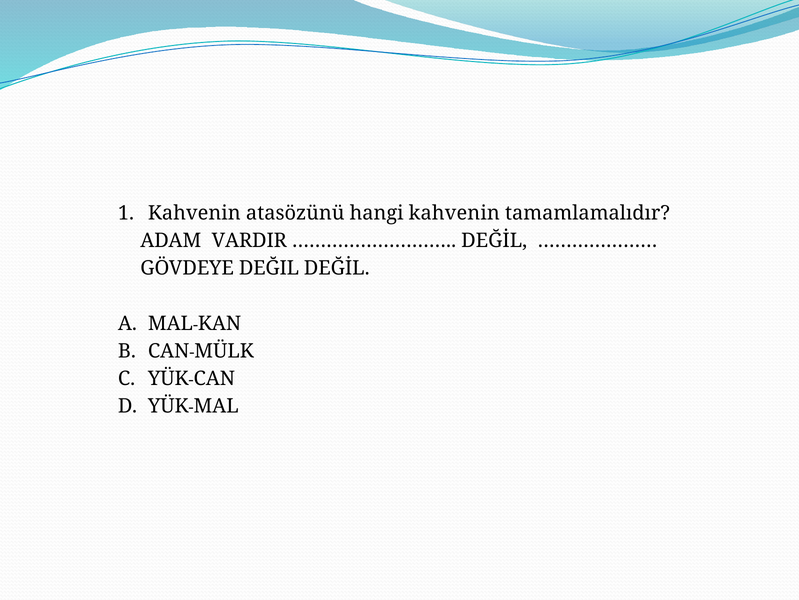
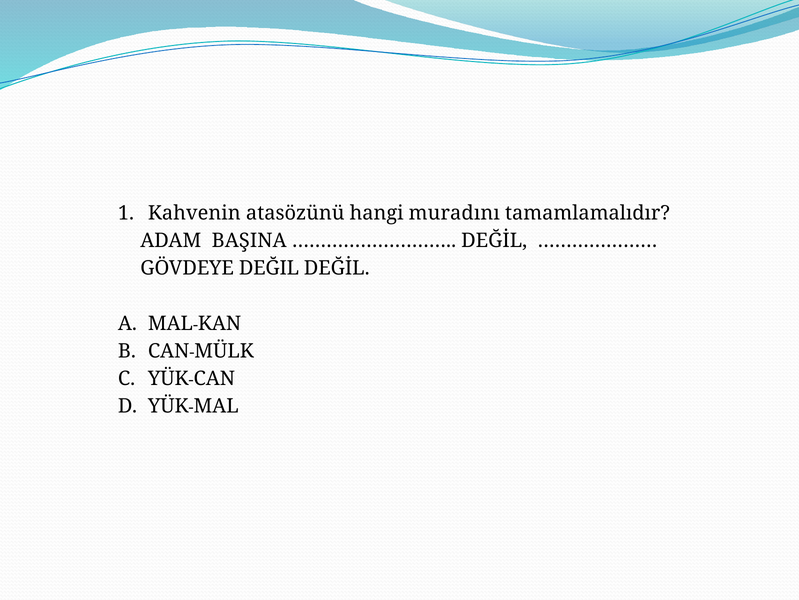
hangi kahvenin: kahvenin -> muradını (454, 213)
VARDIR: VARDIR -> BAŞINA (249, 240)
